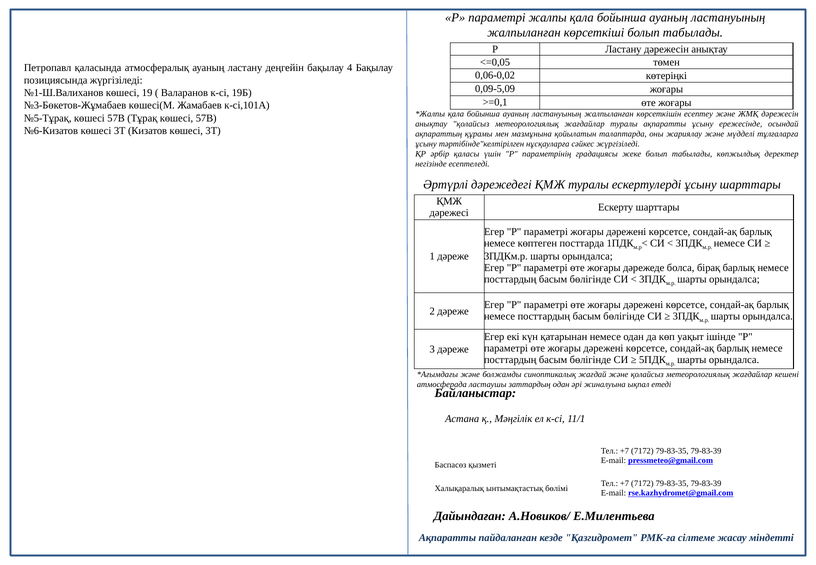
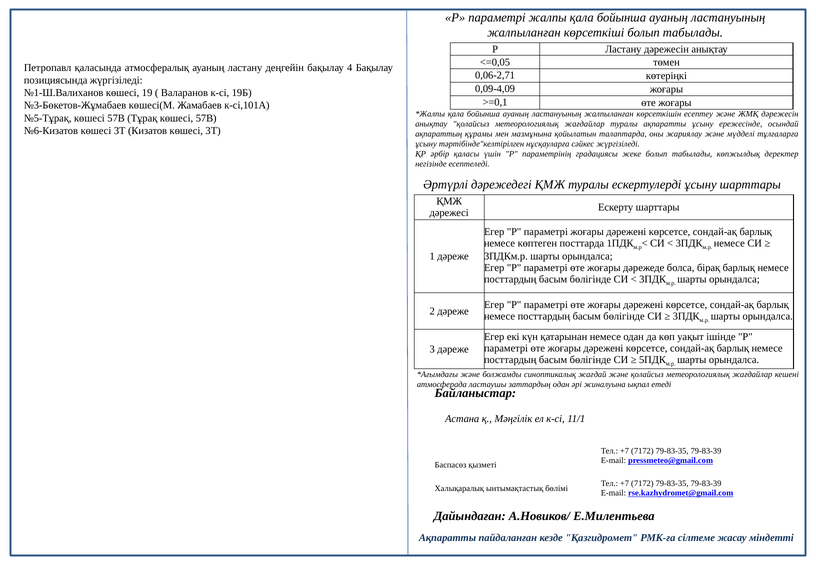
0,06-0,02: 0,06-0,02 -> 0,06-2,71 (495, 76)
0,09-5,09: 0,09-5,09 -> 0,09-4,09 (495, 89)
